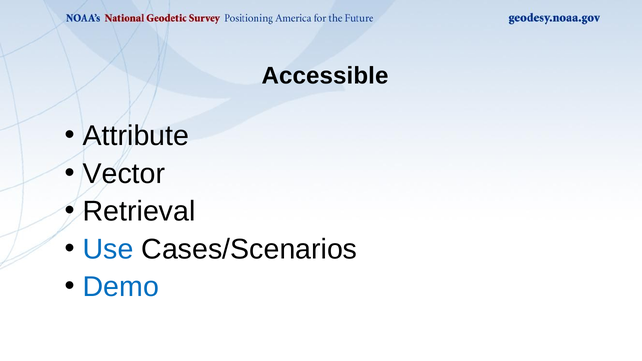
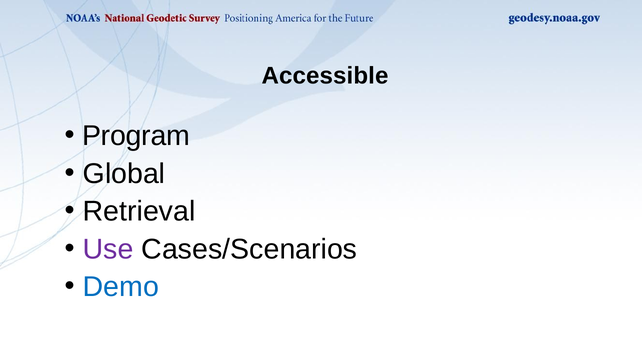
Attribute: Attribute -> Program (136, 136)
Vector: Vector -> Global (124, 174)
Use colour: blue -> purple (108, 249)
